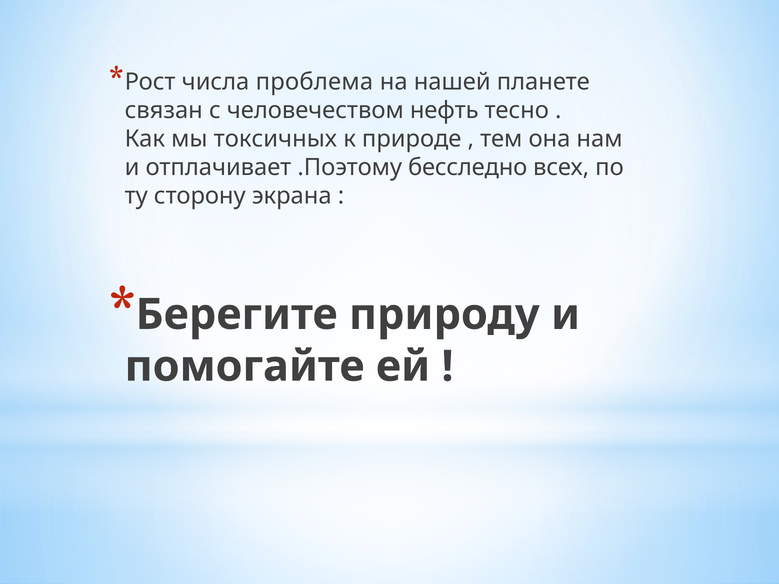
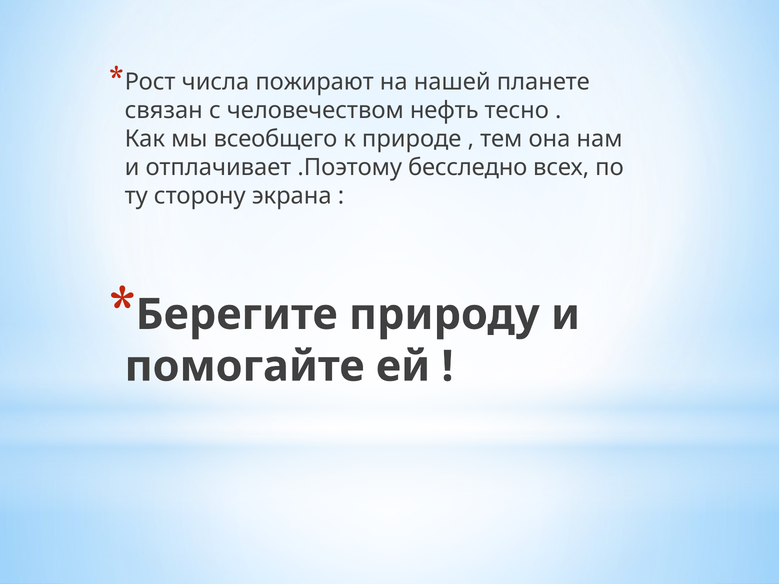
проблема: проблема -> пожирают (315, 82)
токсичных: токсичных -> всеобщего (275, 139)
